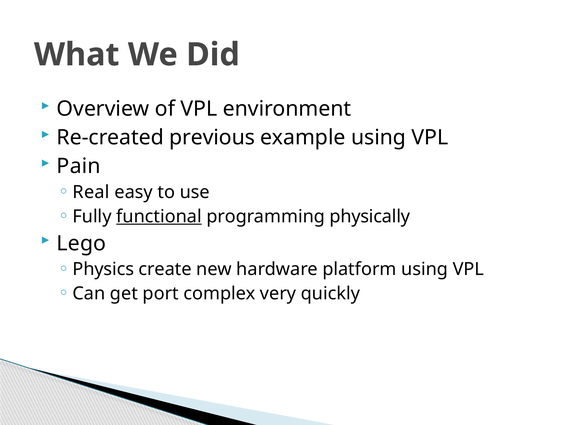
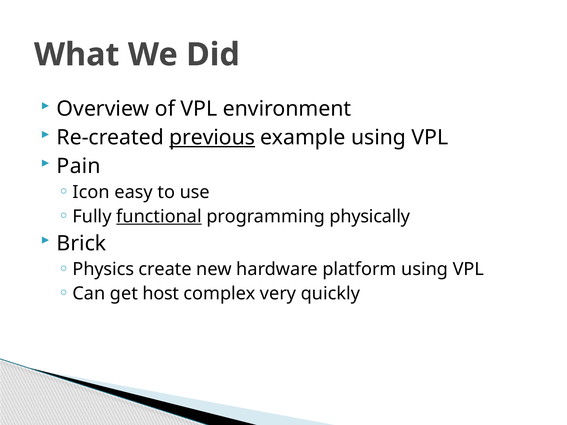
previous underline: none -> present (212, 138)
Real: Real -> Icon (91, 192)
Lego: Lego -> Brick (81, 243)
port: port -> host (161, 294)
